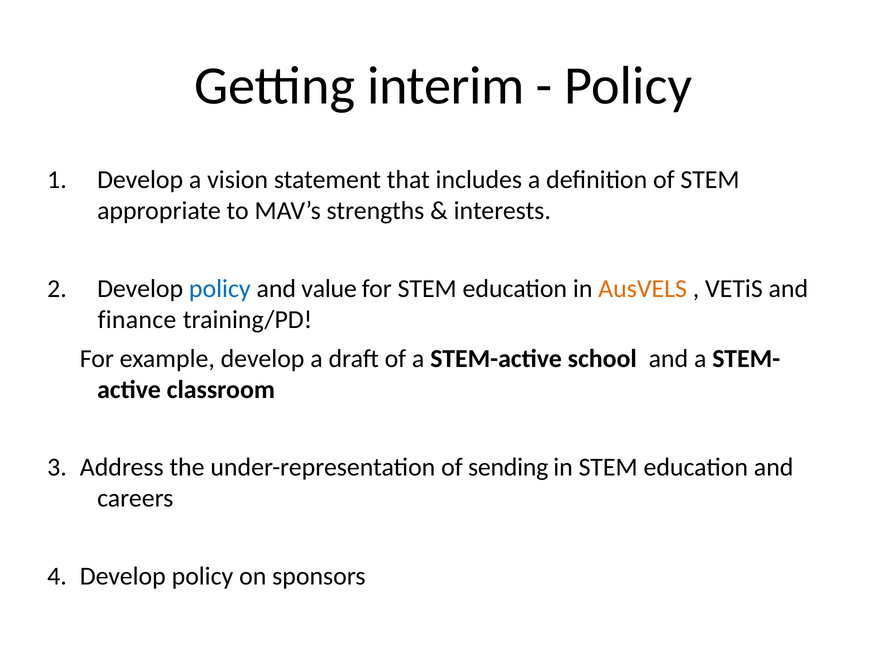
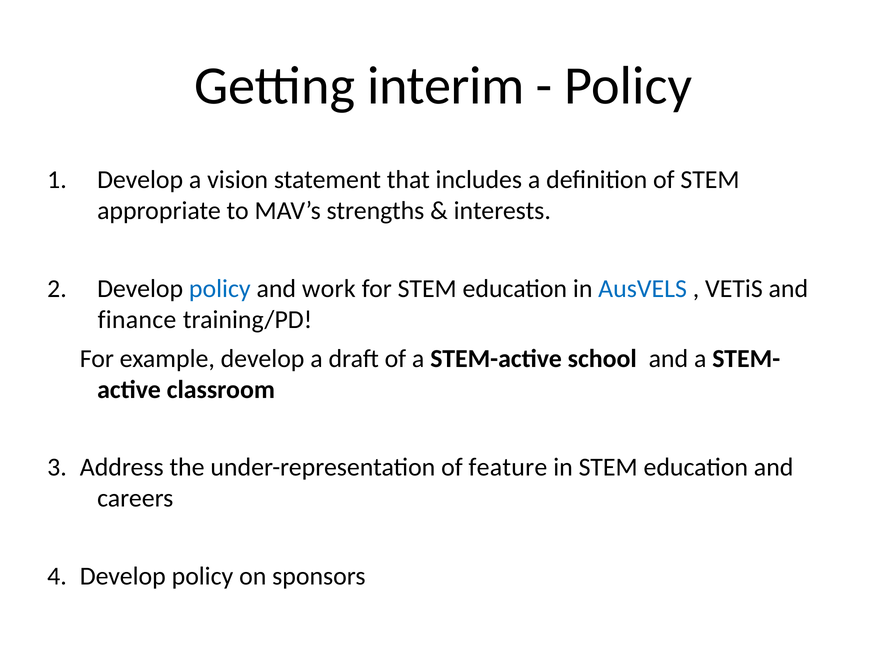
value: value -> work (329, 289)
AusVELS colour: orange -> blue (643, 289)
sending: sending -> feature (508, 468)
